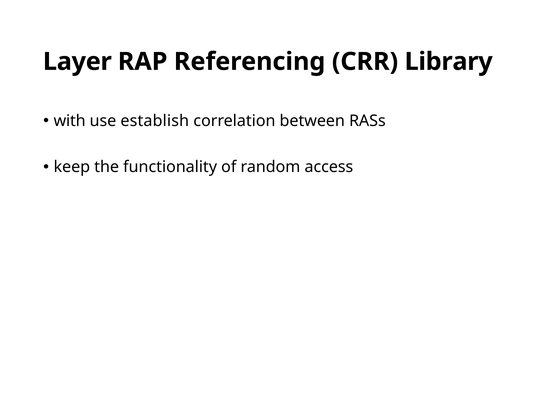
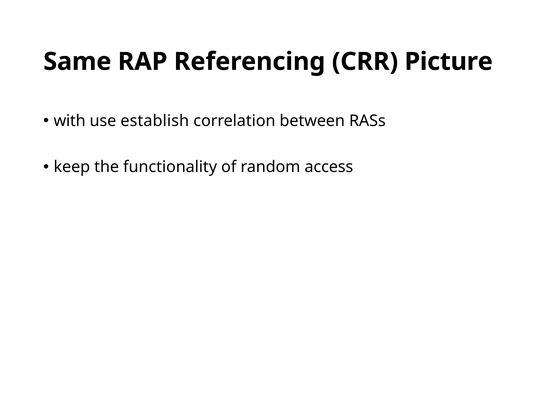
Layer: Layer -> Same (77, 62)
Library: Library -> Picture (449, 62)
